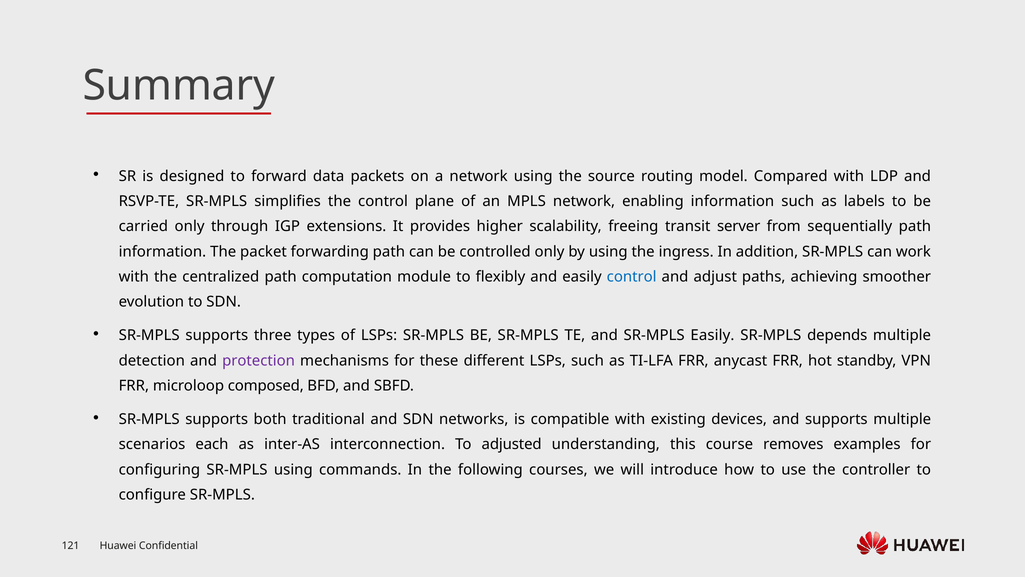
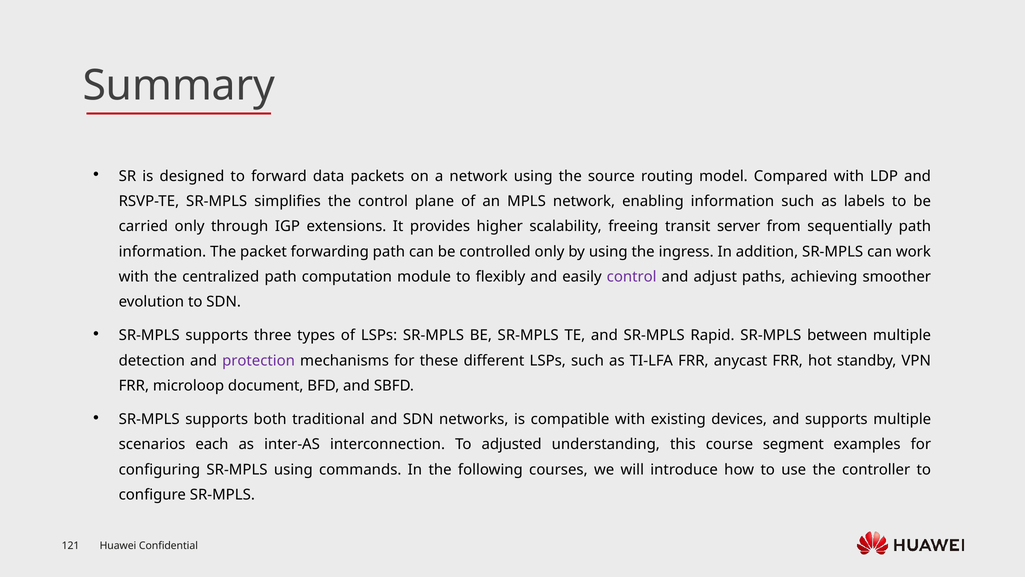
control colour: blue -> purple (632, 277)
SR-MPLS Easily: Easily -> Rapid (712, 335)
depends: depends -> between (837, 335)
composed: composed -> document (266, 385)
removes: removes -> segment (793, 444)
